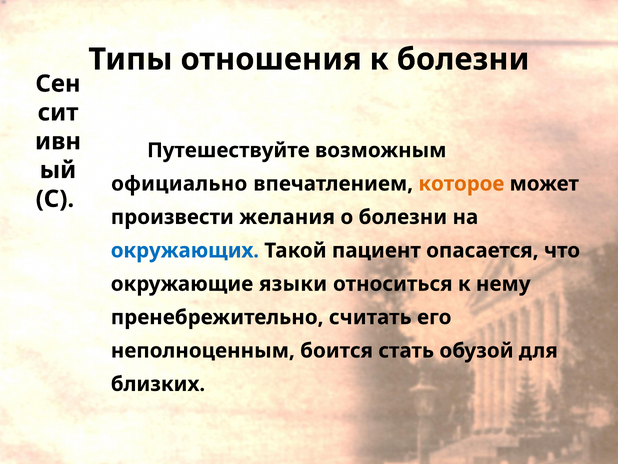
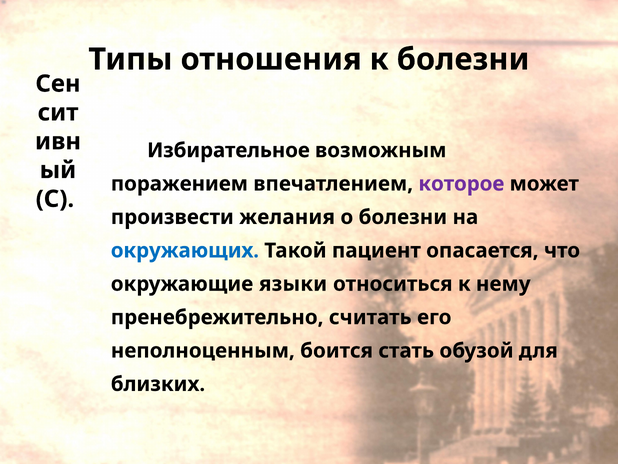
Путешествуйте: Путешествуйте -> Избирательное (228, 150)
официально: официально -> поражением (179, 184)
которое colour: orange -> purple (461, 184)
